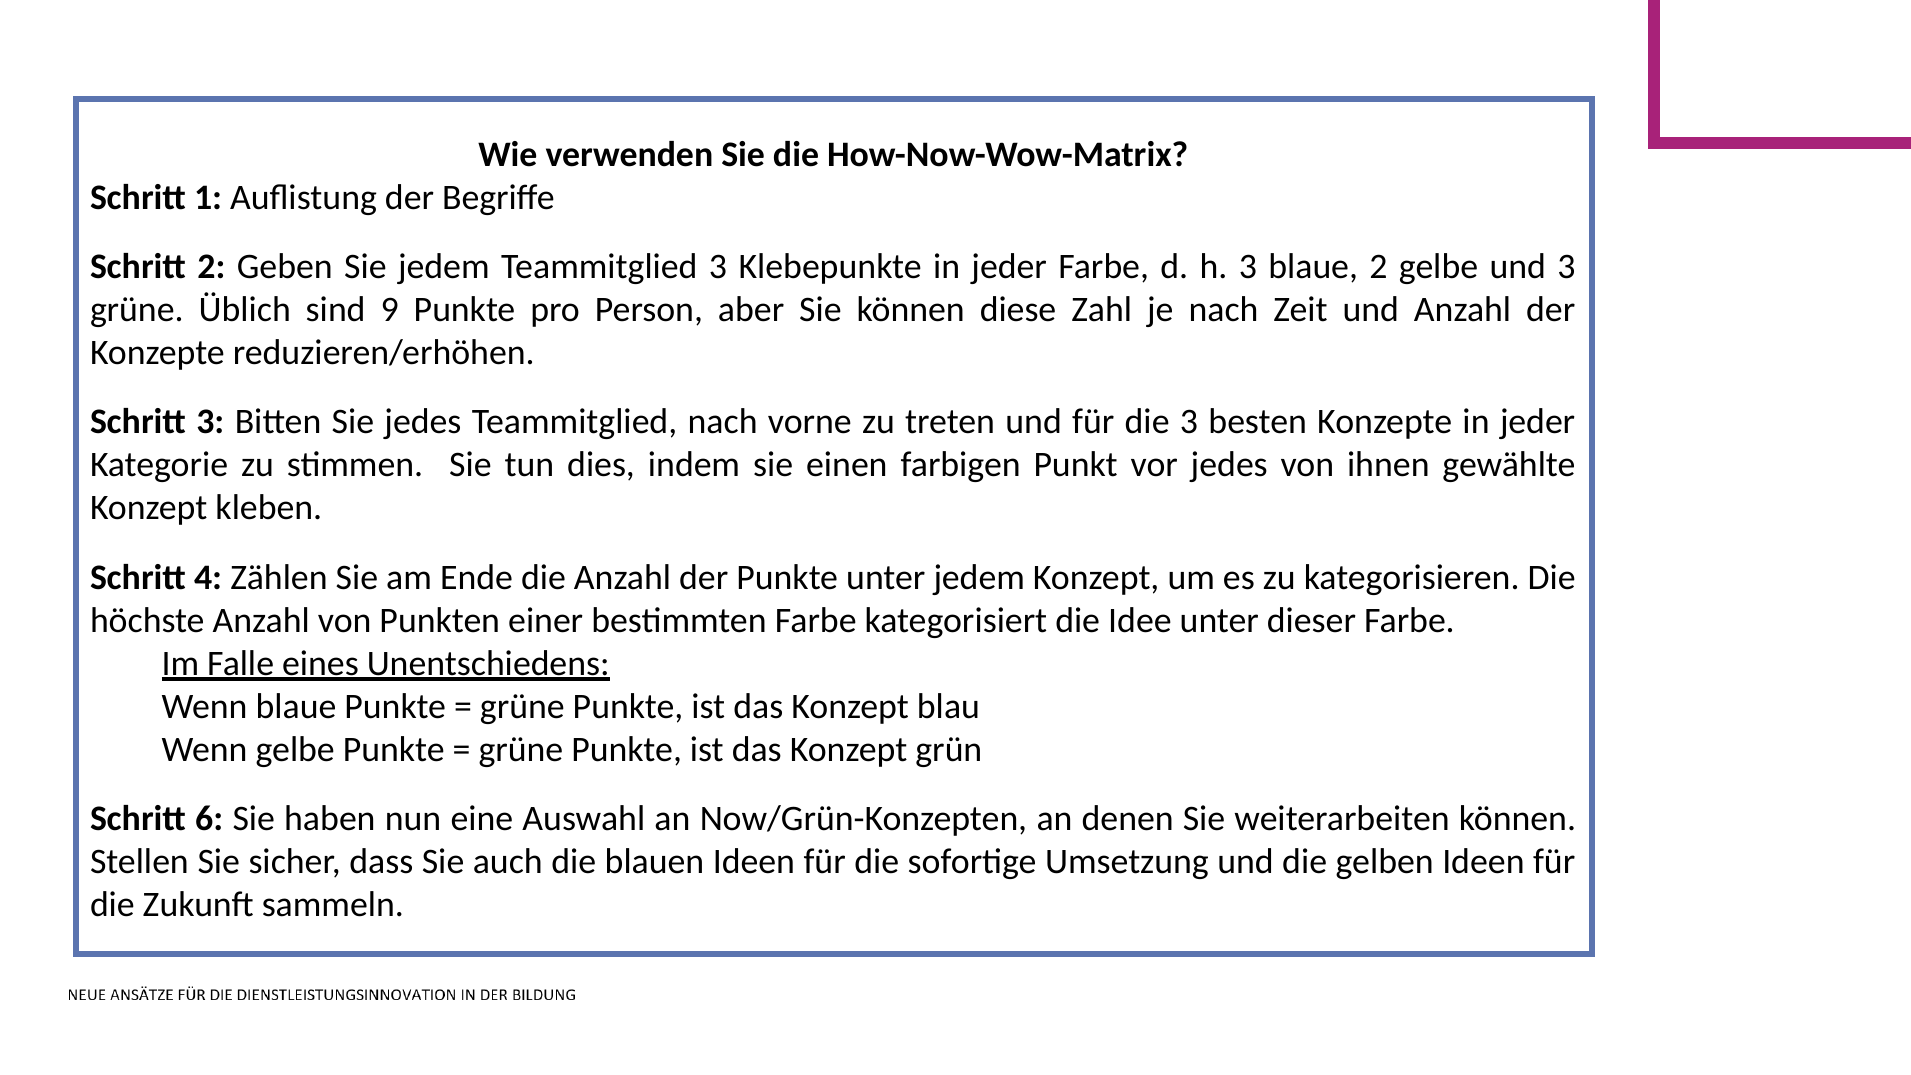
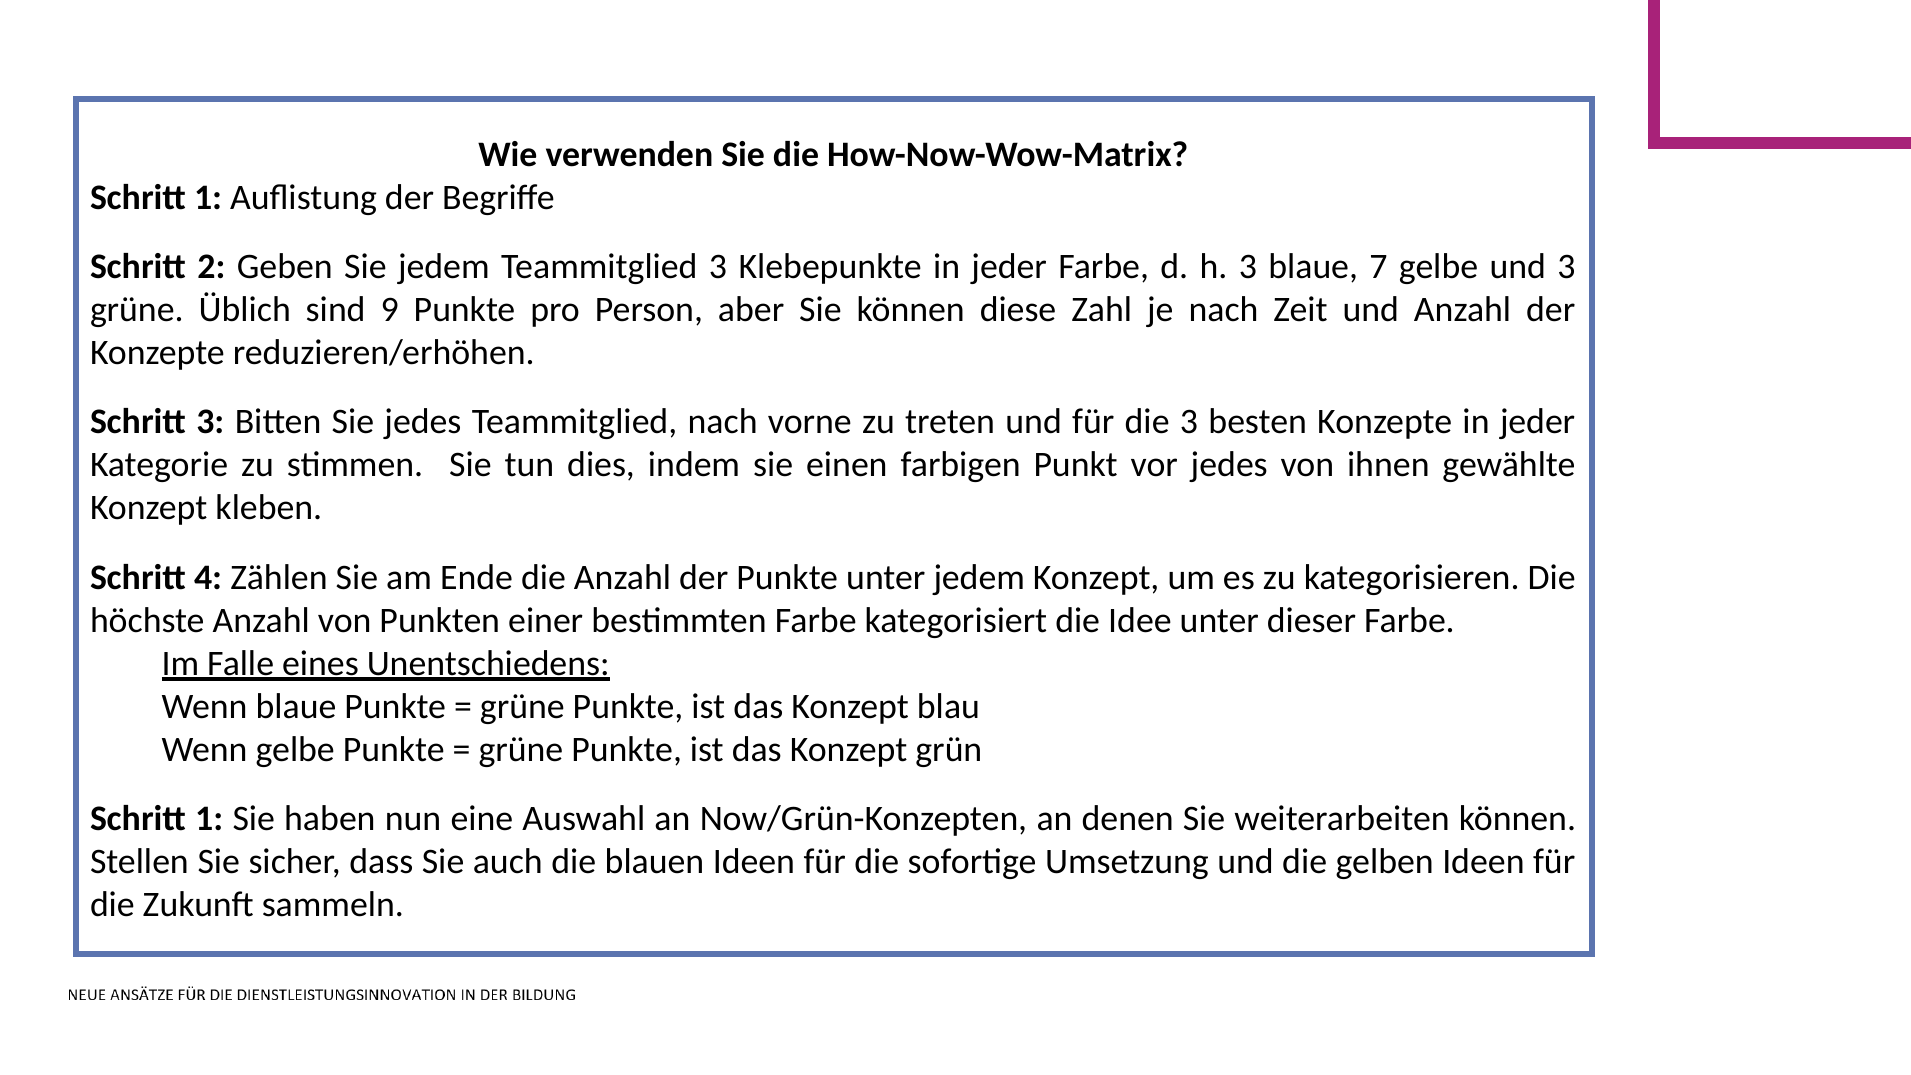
blaue 2: 2 -> 7 (1378, 267)
6: 6 -> 1 (209, 818)
